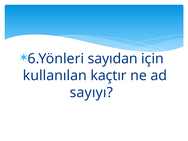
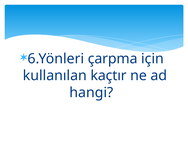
sayıdan: sayıdan -> çarpma (113, 59)
sayıyı: sayıyı -> hangi (91, 93)
